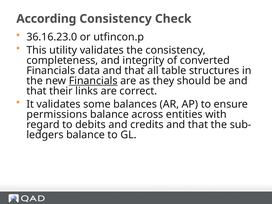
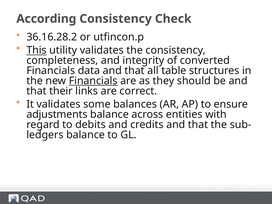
36.16.23.0: 36.16.23.0 -> 36.16.28.2 (52, 37)
This underline: none -> present (37, 50)
permissions: permissions -> adjustments (57, 114)
